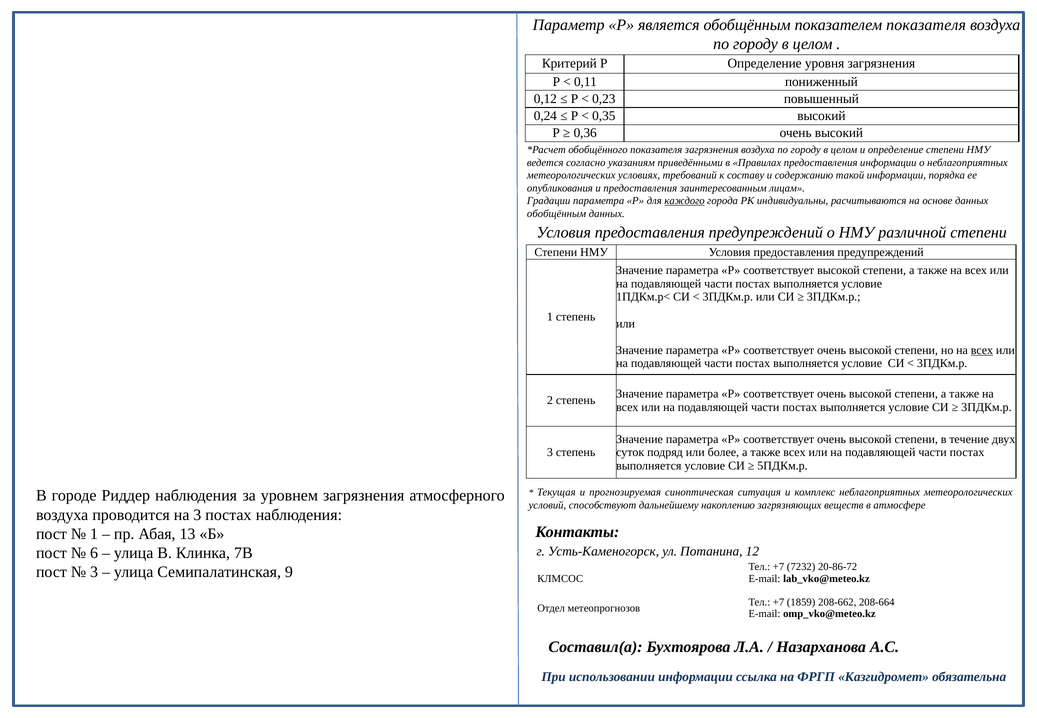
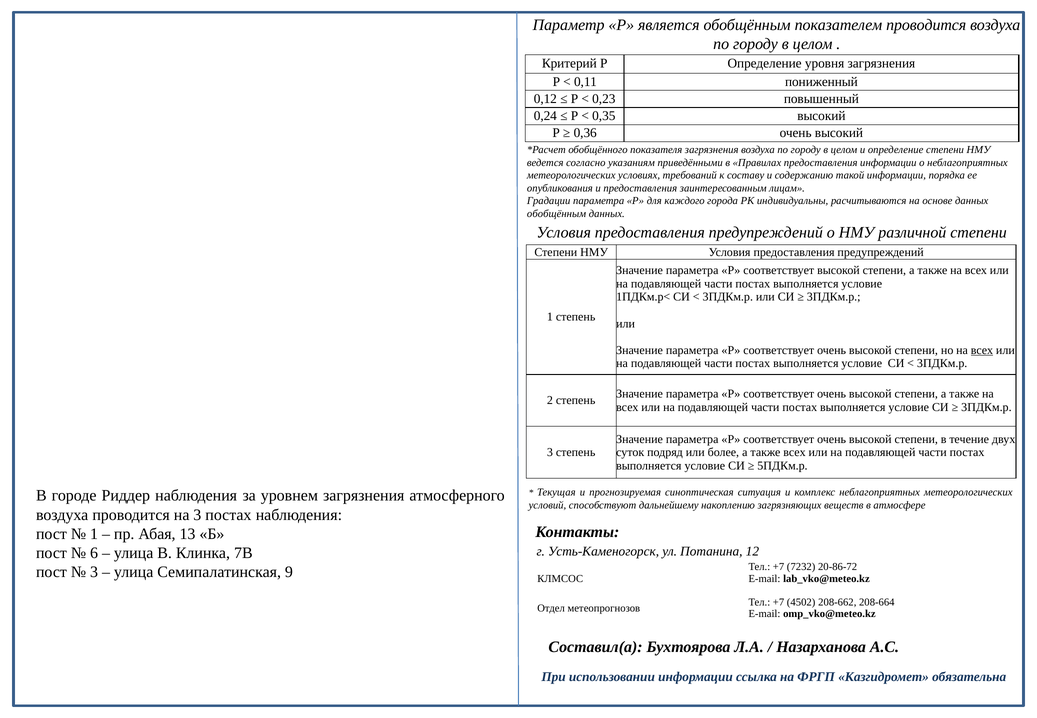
показателем показателя: показателя -> проводится (926, 25)
каждого underline: present -> none (685, 201)
1859: 1859 -> 4502 (801, 602)
